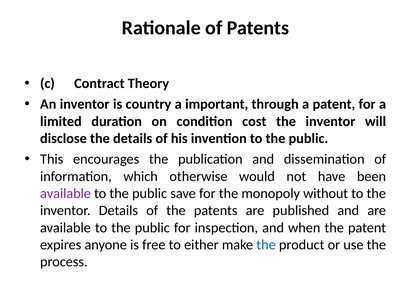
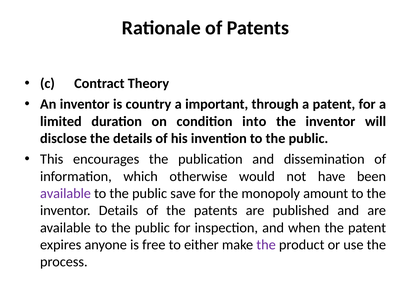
cost: cost -> into (254, 121)
without: without -> amount (326, 194)
the colour: blue -> purple (266, 245)
